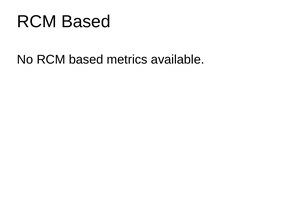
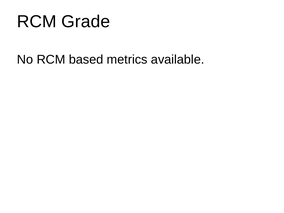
Based: Based -> Grade (86, 22)
